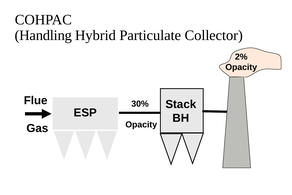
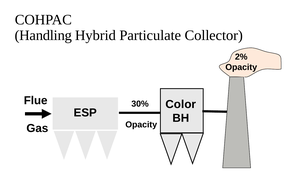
Stack: Stack -> Color (181, 104)
